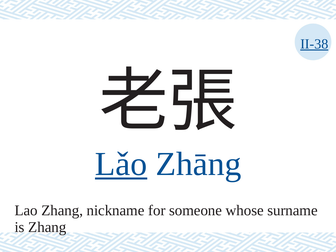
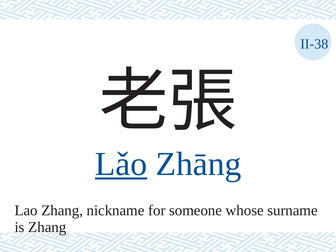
II-38 underline: present -> none (314, 44)
